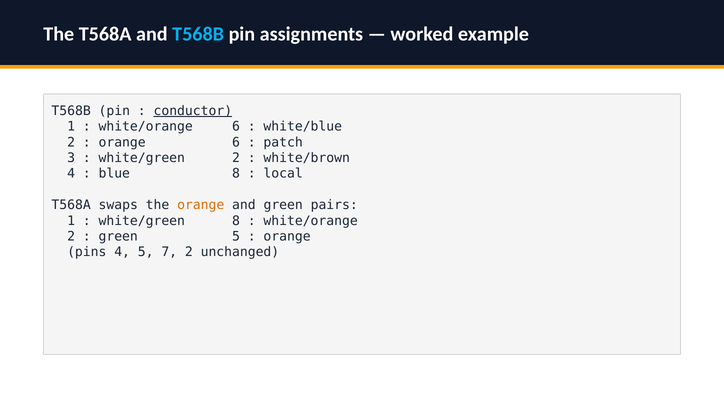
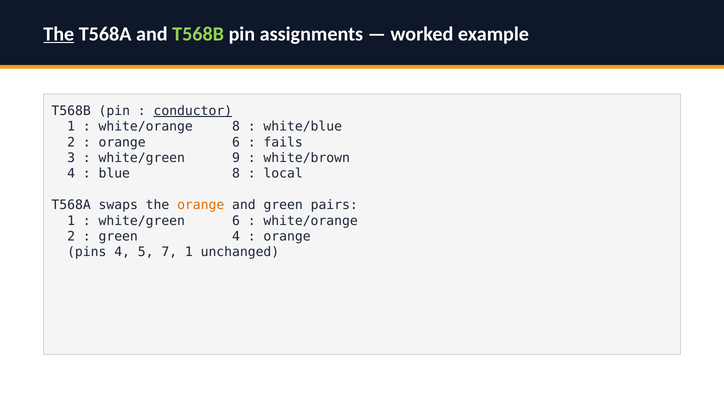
The underline: none -> present (59, 34)
T568B colour: light blue -> light green (198, 34)
white/orange 6: 6 -> 8 (236, 127)
patch: patch -> fails (283, 142)
white/green 2: 2 -> 9 (236, 158)
white/green 8: 8 -> 6 (236, 221)
green 5: 5 -> 4 (236, 237)
7 2: 2 -> 1 (189, 252)
